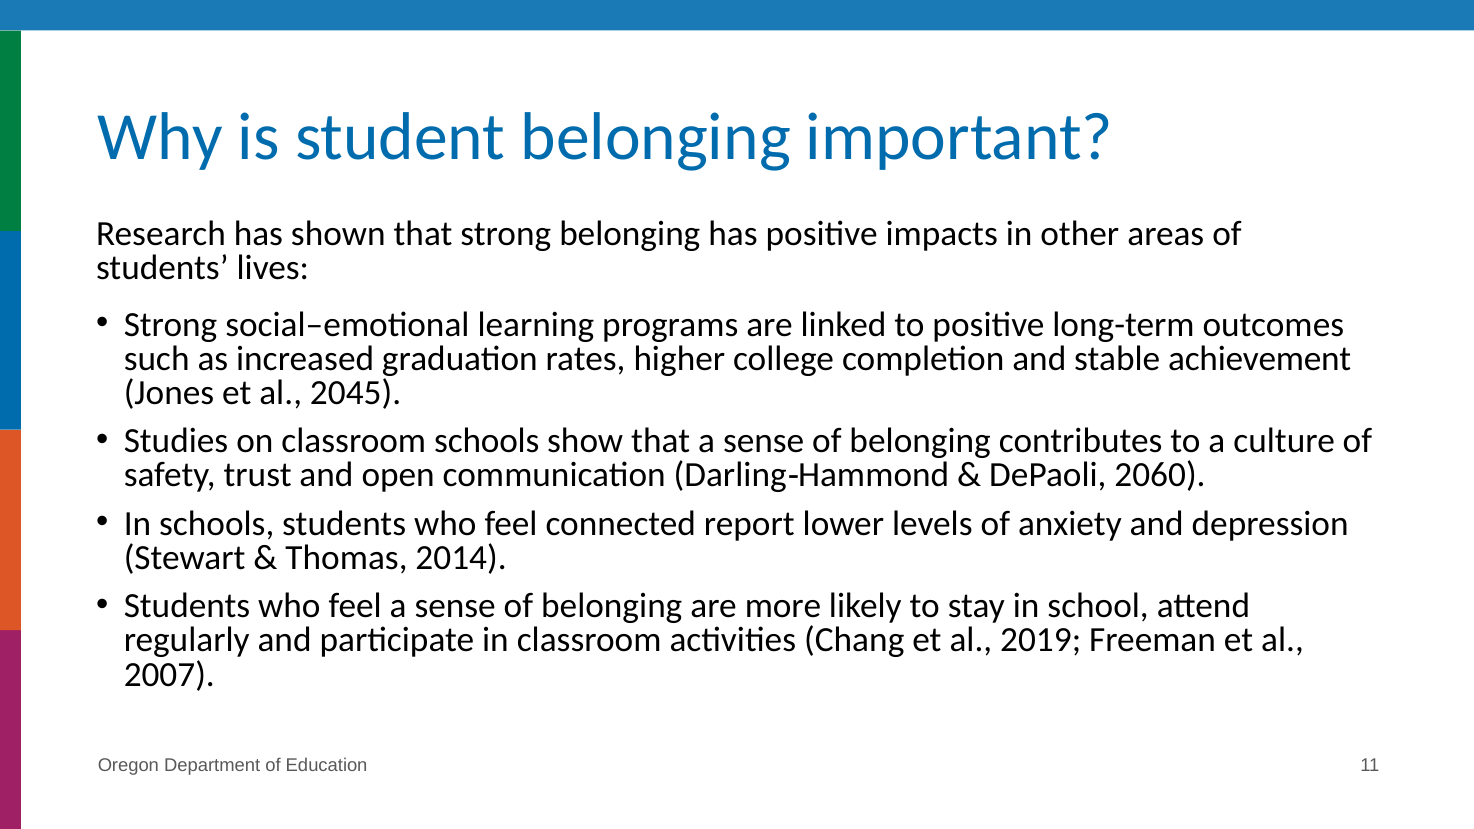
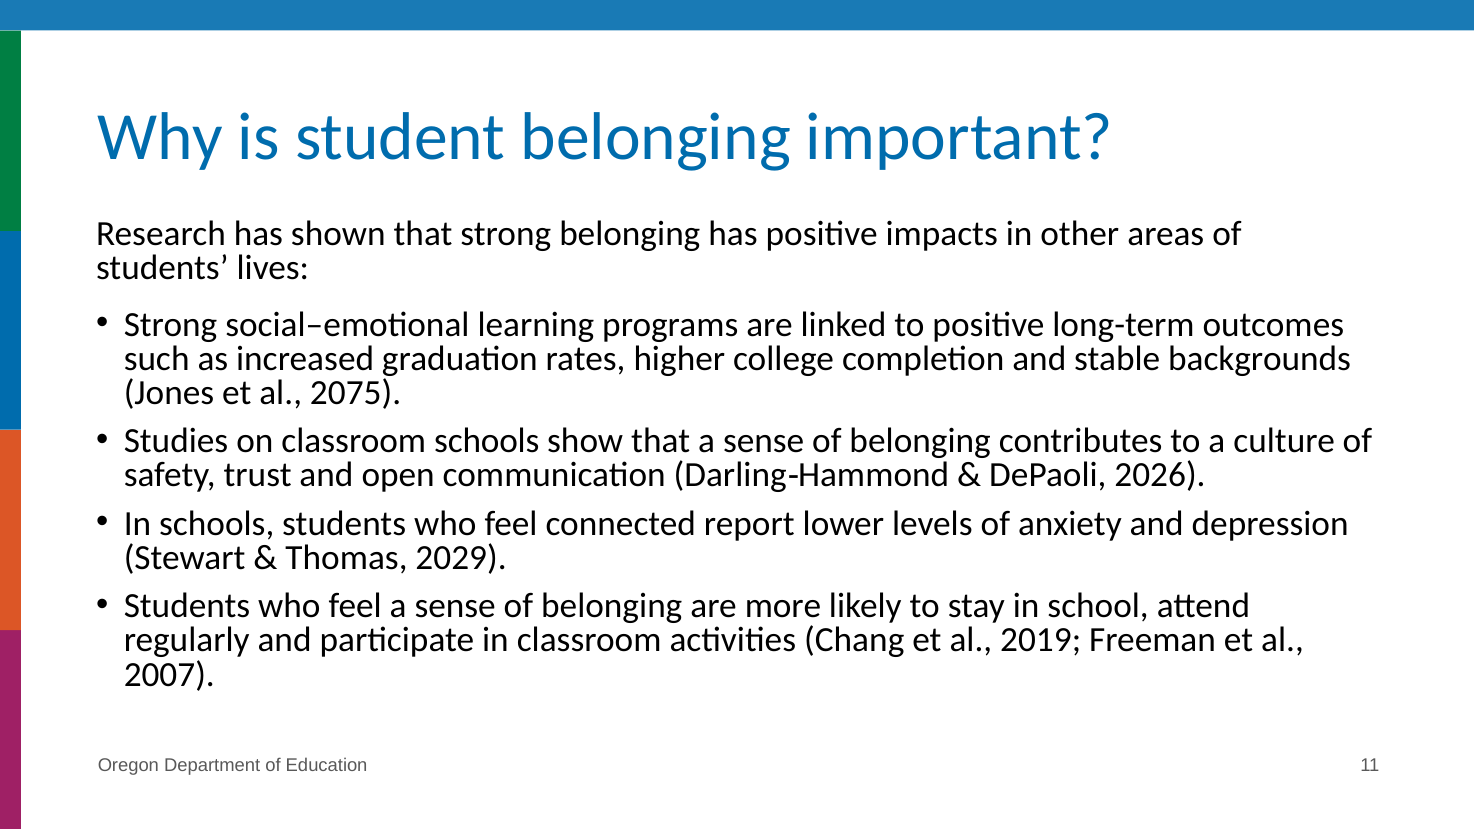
achievement: achievement -> backgrounds (1260, 359)
2045: 2045 -> 2075 (356, 393)
2060: 2060 -> 2026 (1160, 475)
2014: 2014 -> 2029 (461, 558)
